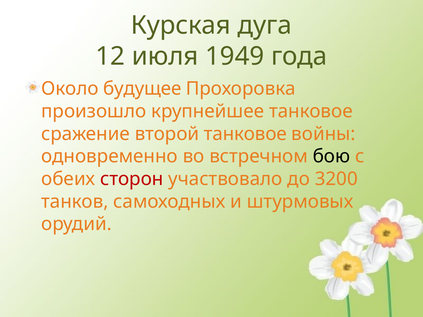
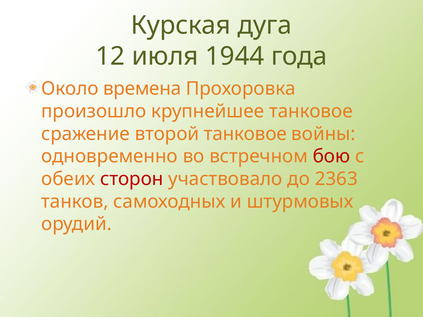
1949: 1949 -> 1944 (235, 56)
будущее: будущее -> времена (142, 89)
бою colour: black -> red (331, 157)
3200: 3200 -> 2363 (336, 179)
